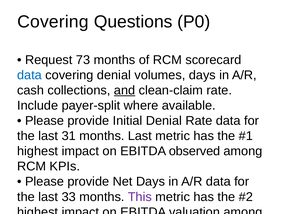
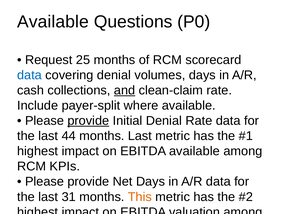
Covering: Covering -> Available (53, 22)
73: 73 -> 25 (83, 60)
provide underline: none -> present (88, 121)
31: 31 -> 44 (69, 136)
EBITDA observed: observed -> available (194, 152)
33: 33 -> 31 (69, 197)
This colour: purple -> orange (140, 197)
